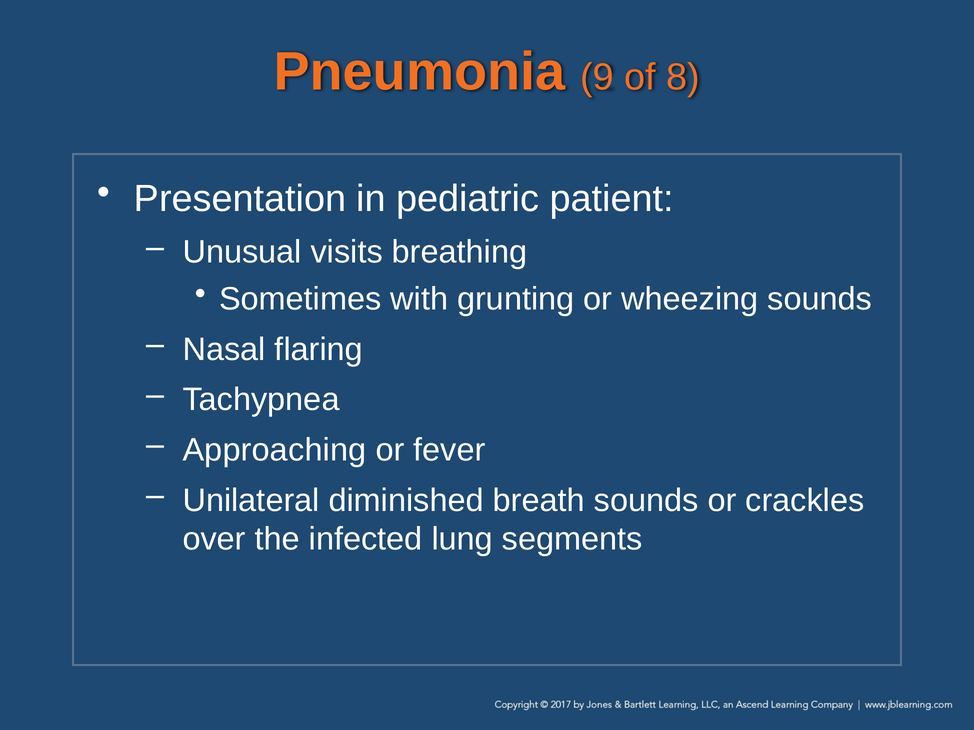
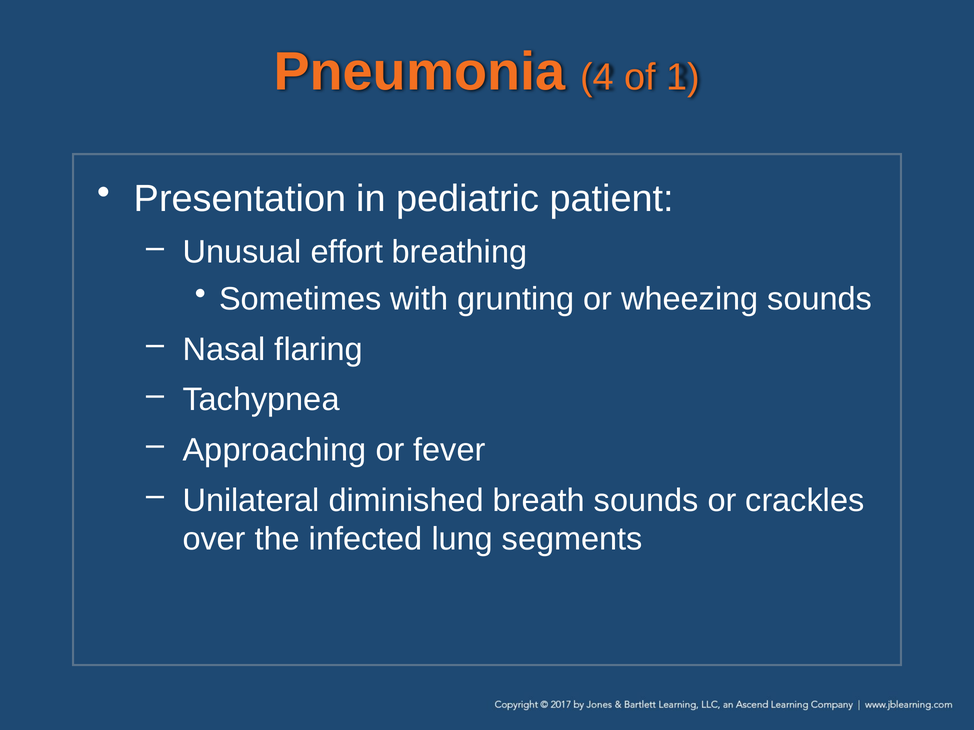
9: 9 -> 4 (597, 77)
8: 8 -> 1 (683, 77)
visits: visits -> effort (347, 252)
